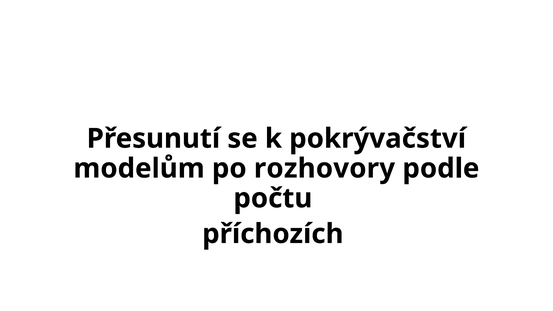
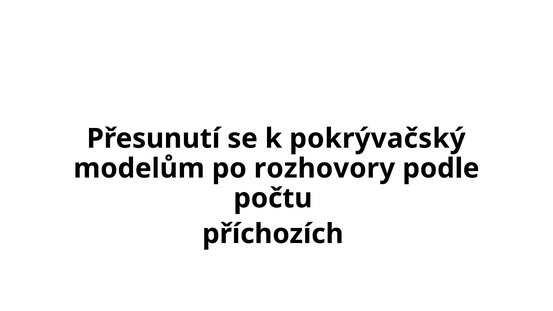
pokrývačství: pokrývačství -> pokrývačský (377, 139)
